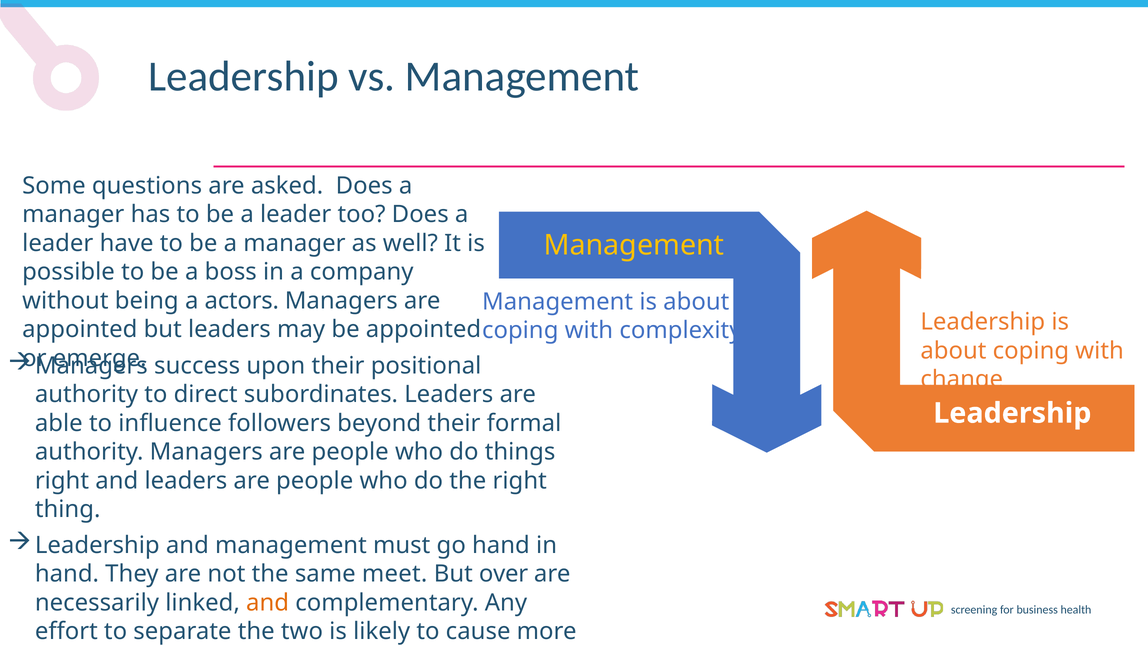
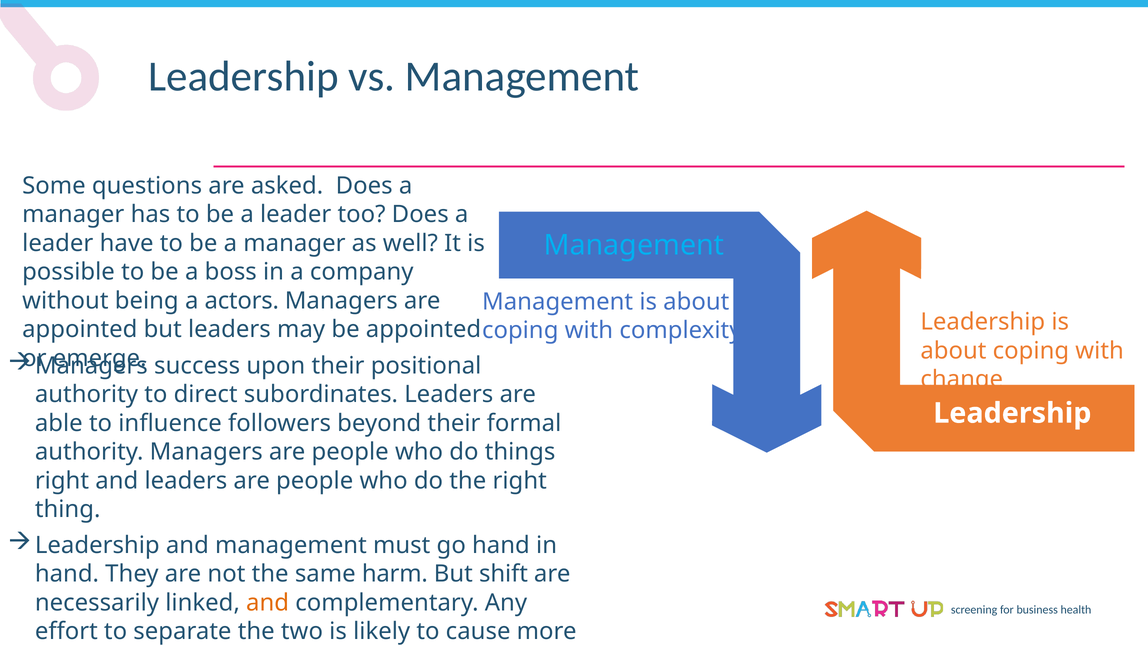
Management colour: yellow -> light blue (634, 245)
meet: meet -> harm (395, 574)
over: over -> shift (504, 574)
